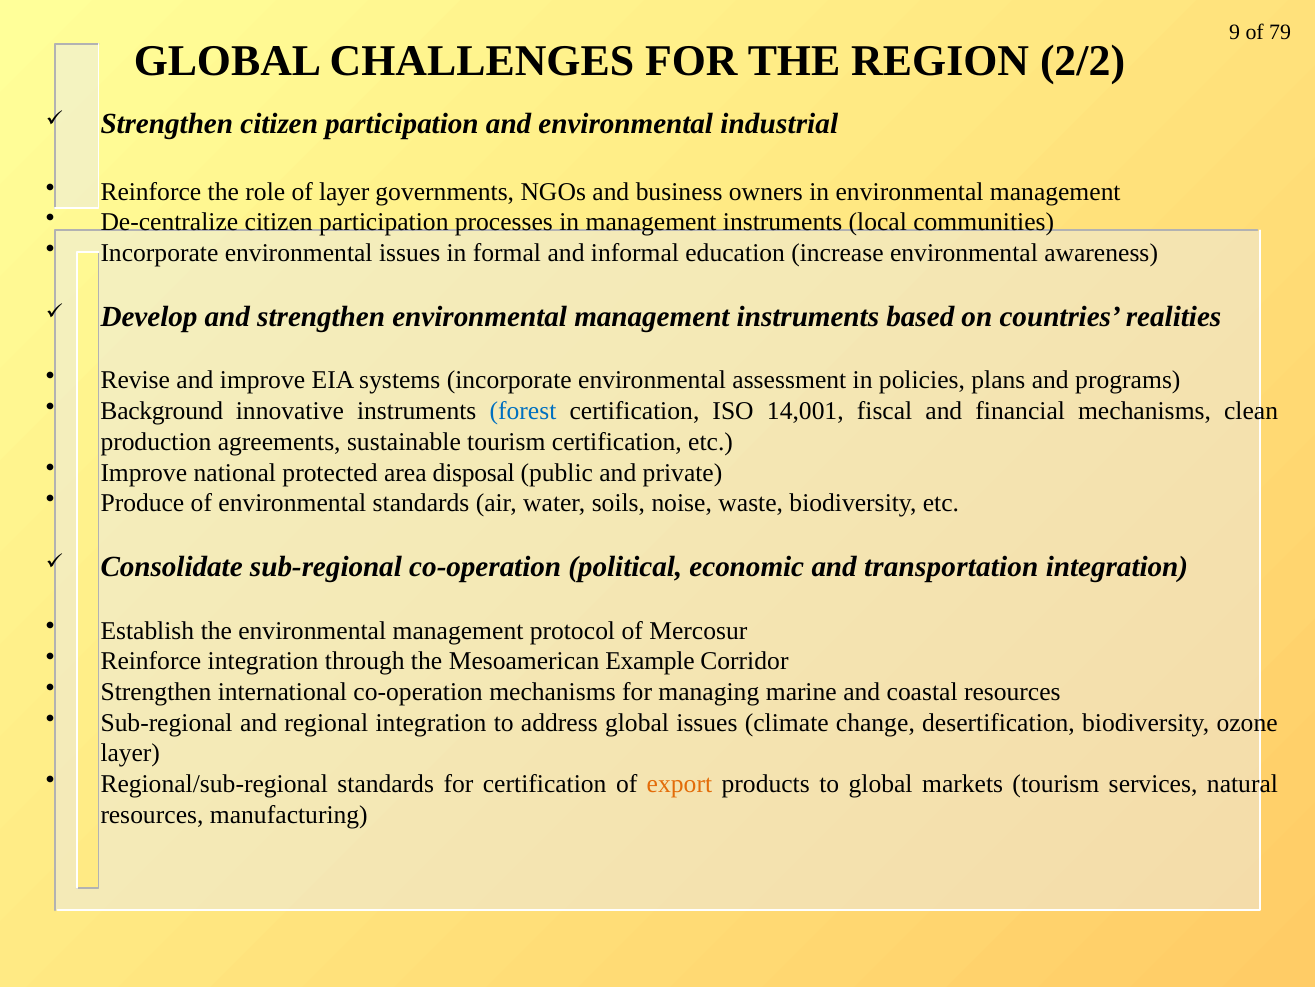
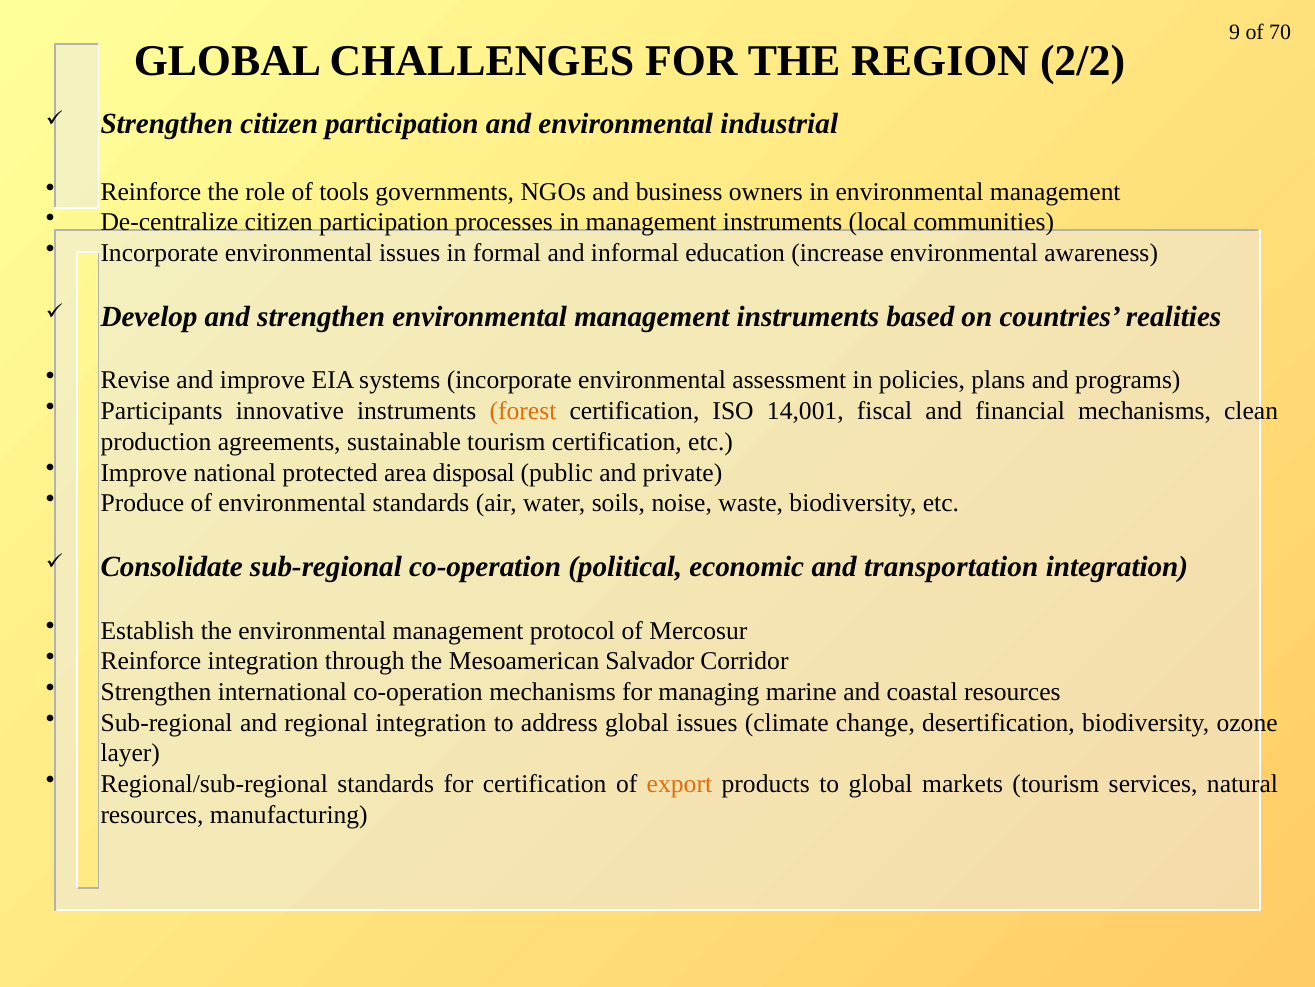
79: 79 -> 70 (1280, 32)
of layer: layer -> tools (344, 192)
Background: Background -> Participants (162, 411)
forest colour: blue -> orange (523, 411)
Example: Example -> Salvador (650, 661)
